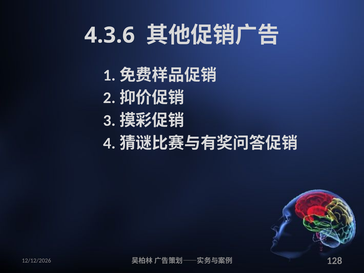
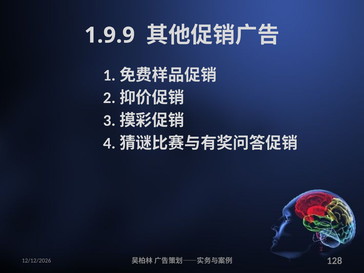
4.3.6: 4.3.6 -> 1.9.9 (110, 35)
